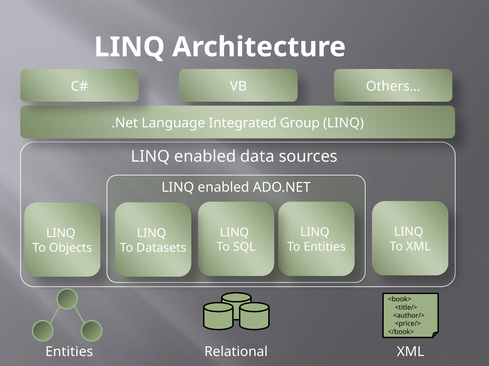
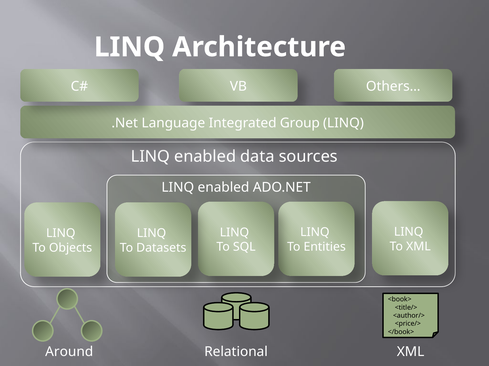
Entities: Entities -> Around (69, 352)
